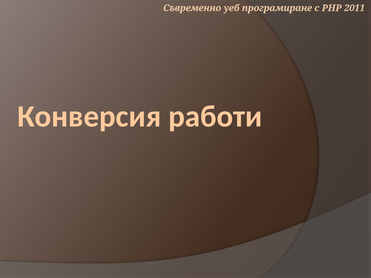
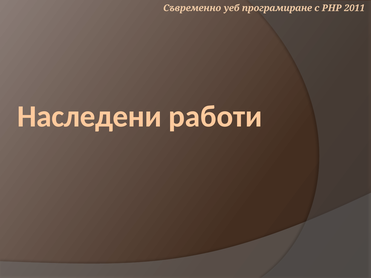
Конверсия: Конверсия -> Наследени (89, 117)
